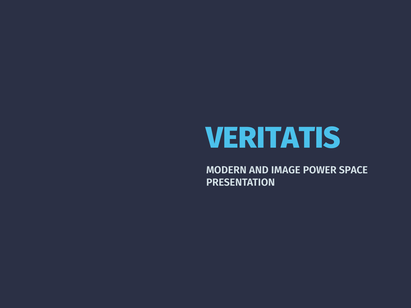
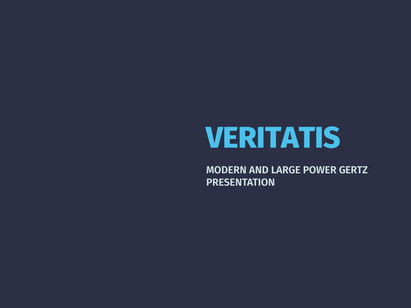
IMAGE: IMAGE -> LARGE (286, 170)
SPACE: SPACE -> GERTZ (353, 170)
